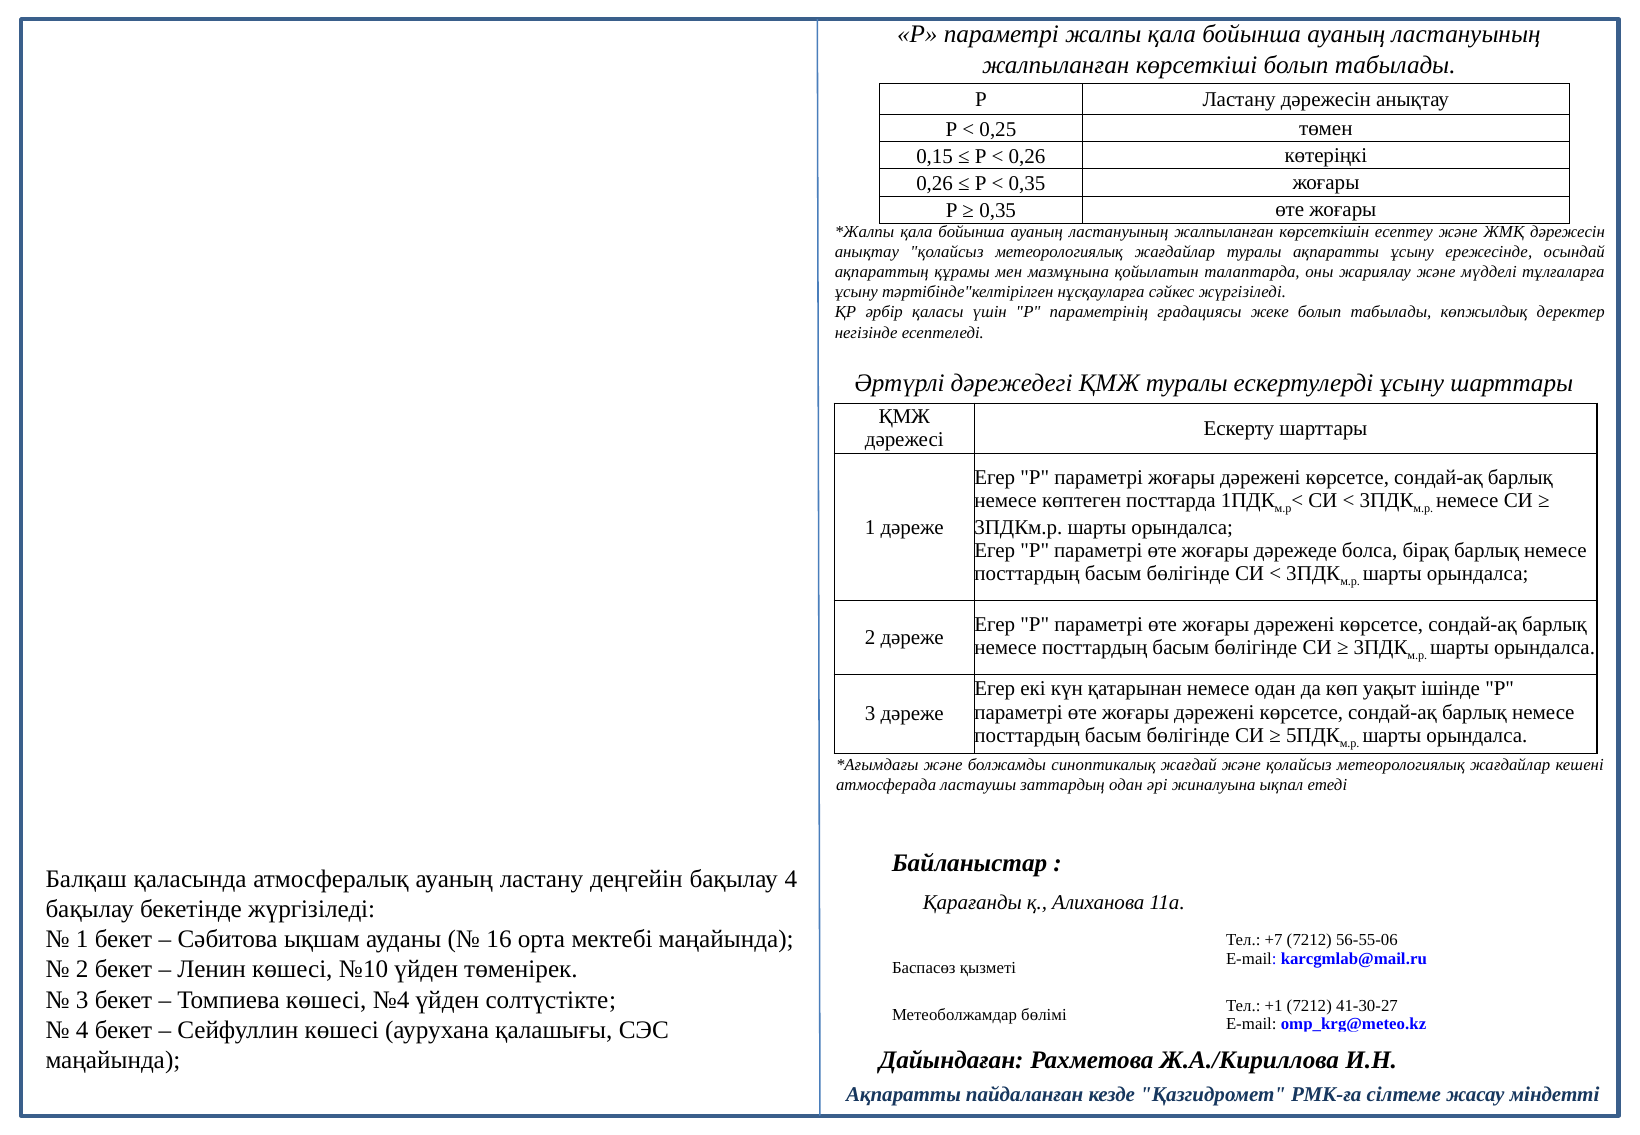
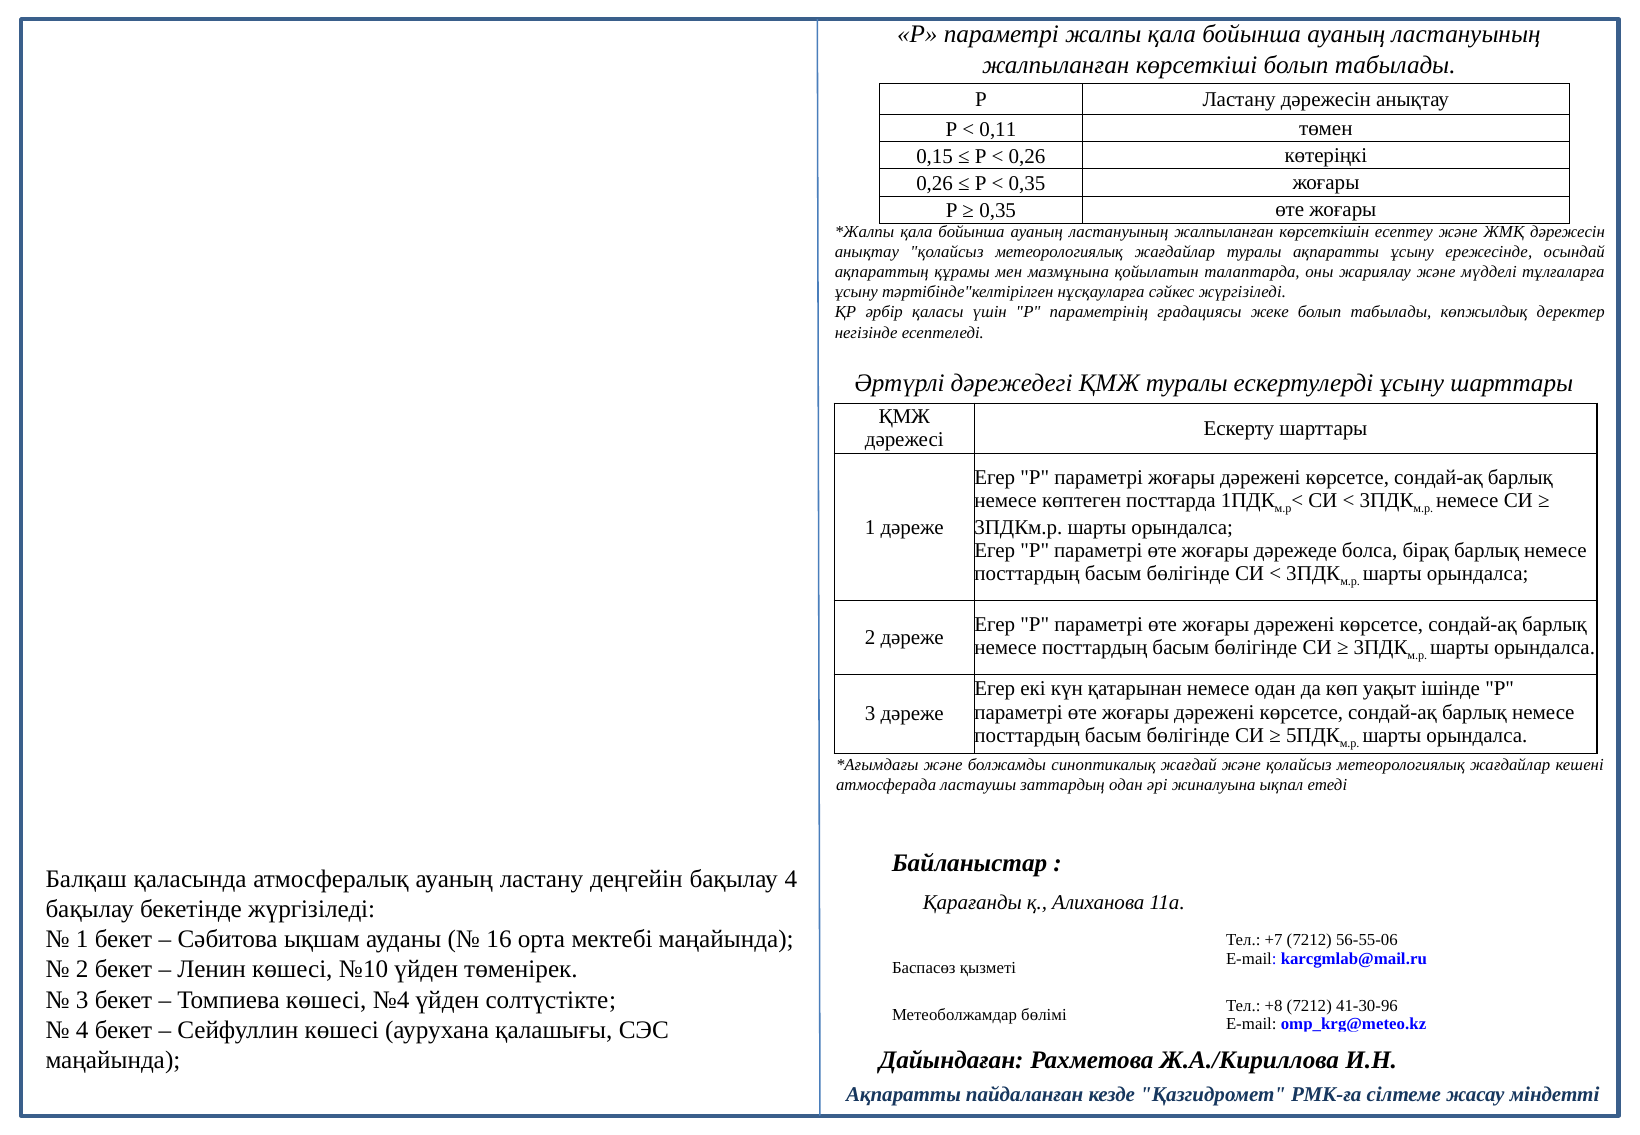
0,25: 0,25 -> 0,11 (998, 129)
+1: +1 -> +8 (1274, 1006)
41-30-27: 41-30-27 -> 41-30-96 (1367, 1006)
